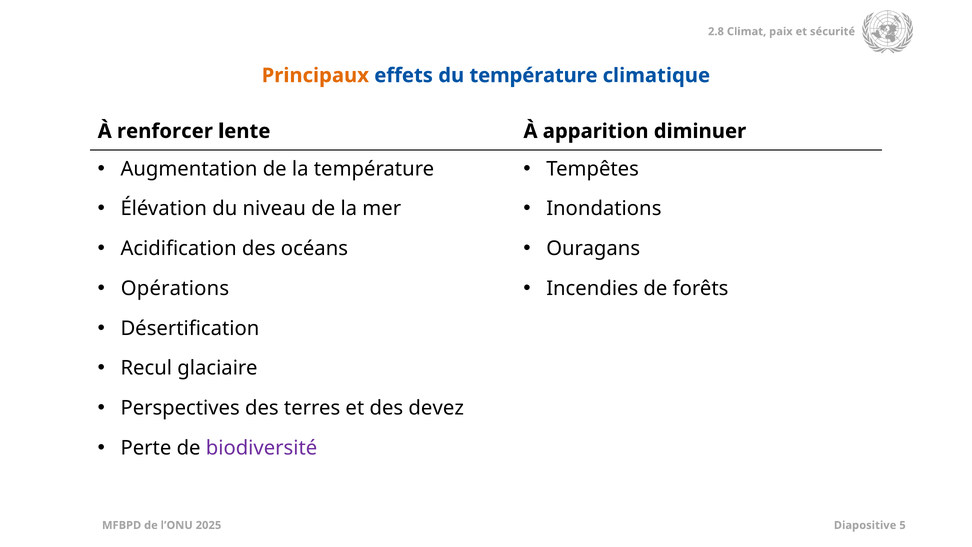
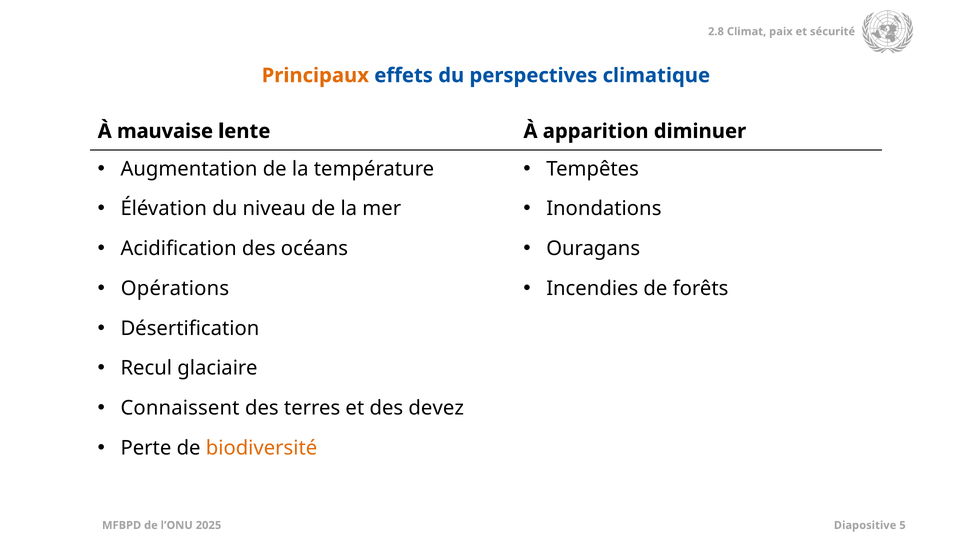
du température: température -> perspectives (533, 75)
renforcer: renforcer -> mauvaise (165, 131)
Perspectives: Perspectives -> Connaissent (180, 408)
biodiversité colour: purple -> orange (262, 448)
